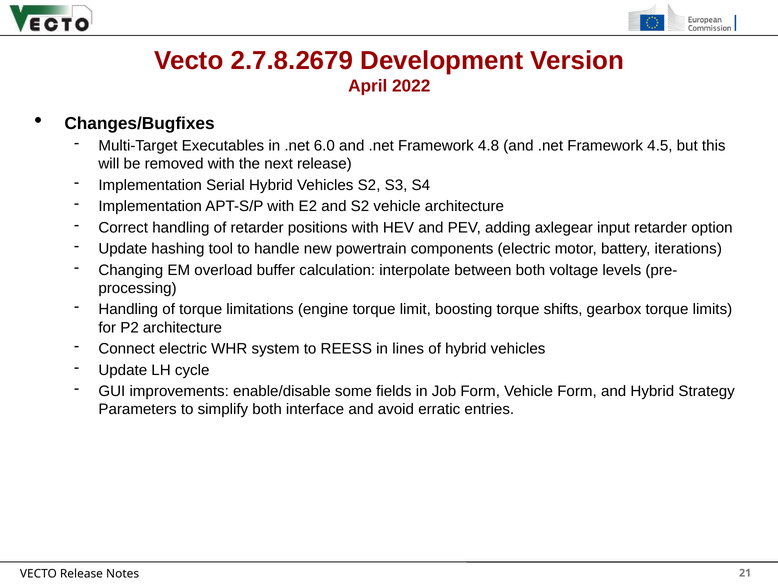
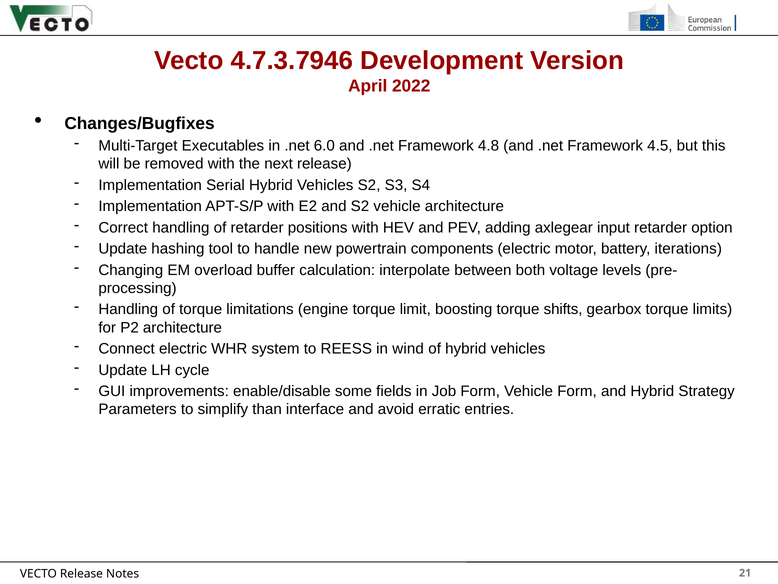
2.7.8.2679: 2.7.8.2679 -> 4.7.3.7946 (292, 61)
lines: lines -> wind (408, 349)
simplify both: both -> than (267, 409)
